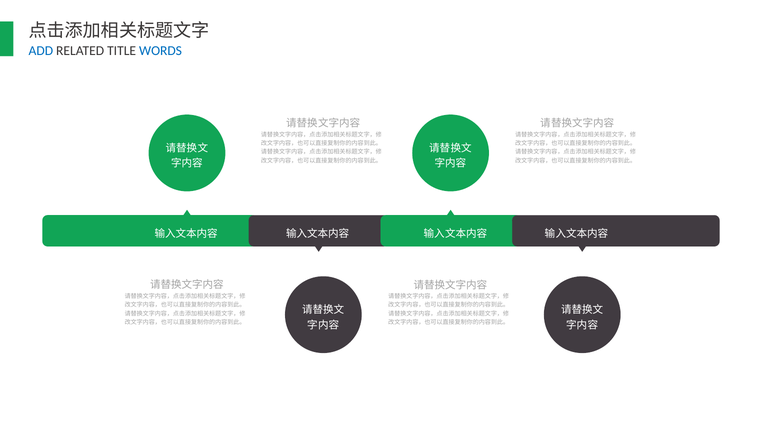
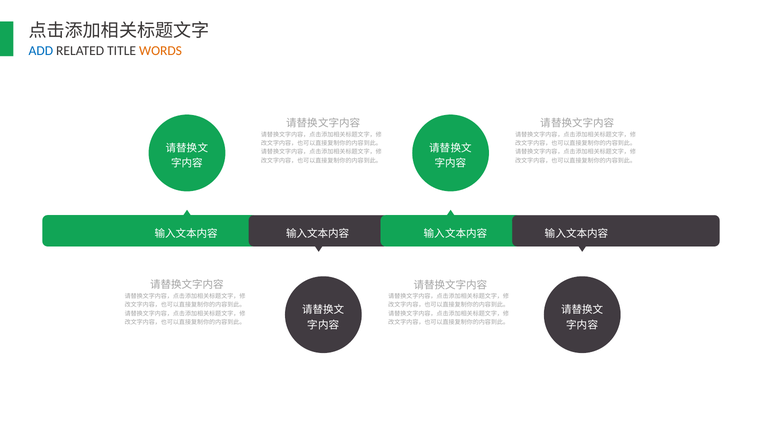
WORDS colour: blue -> orange (161, 51)
